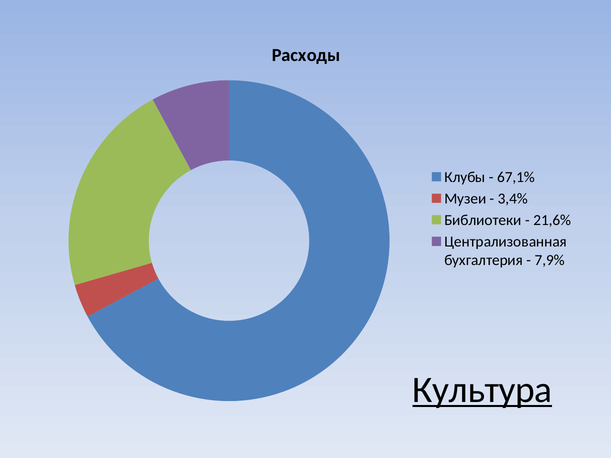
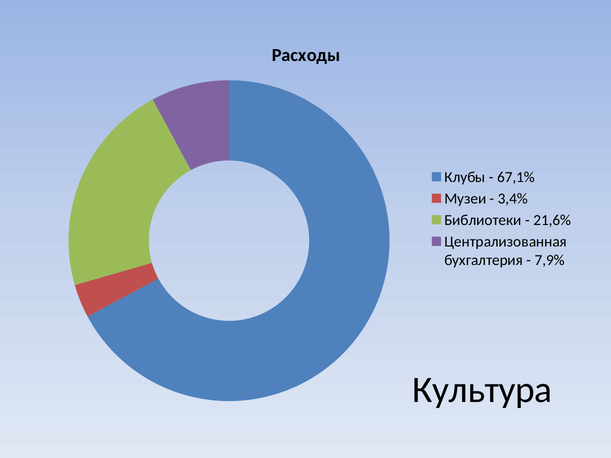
Культура underline: present -> none (482, 390)
